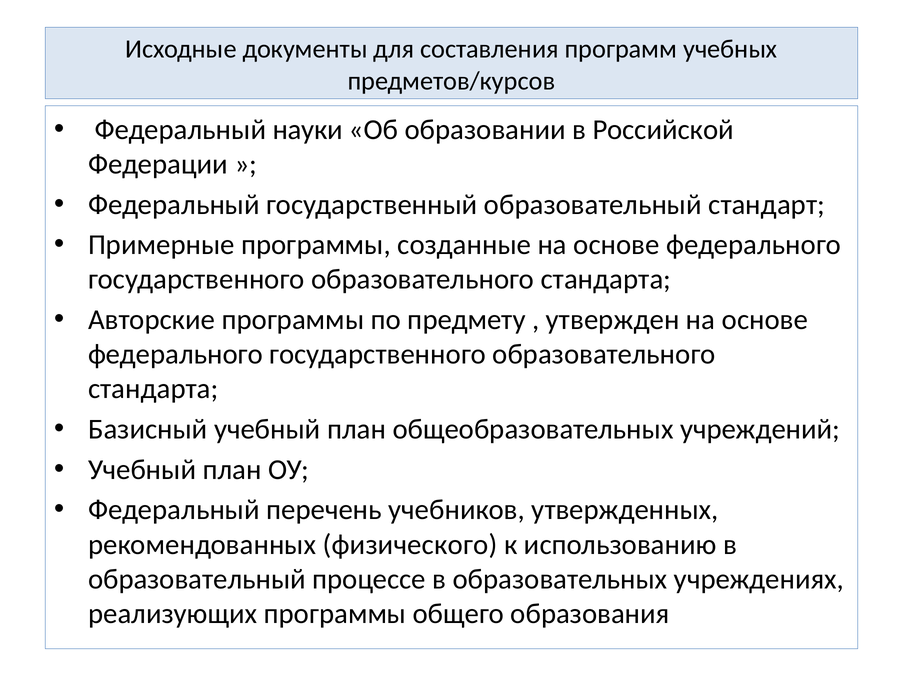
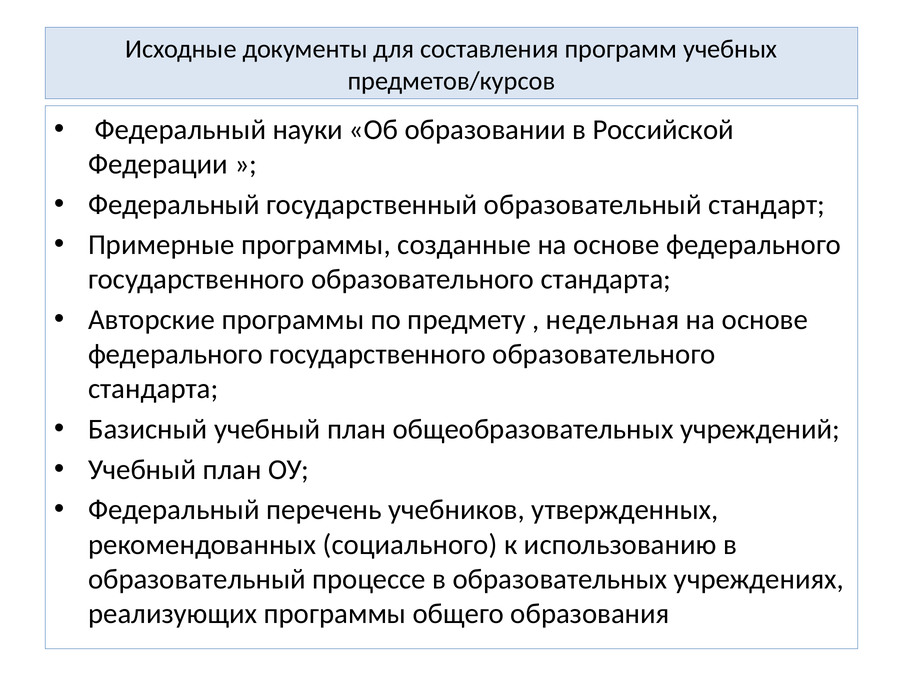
утвержден: утвержден -> недельная (613, 320)
физического: физического -> социального (410, 545)
